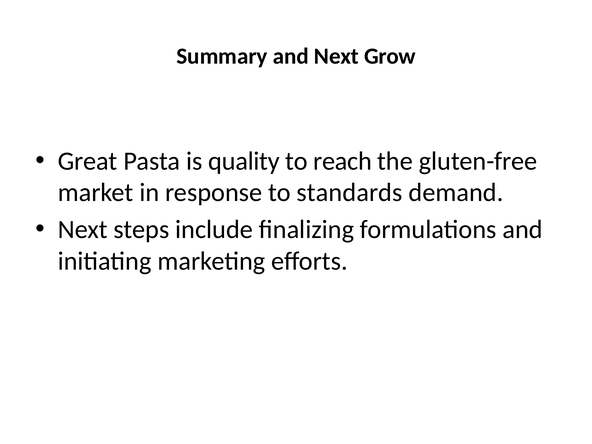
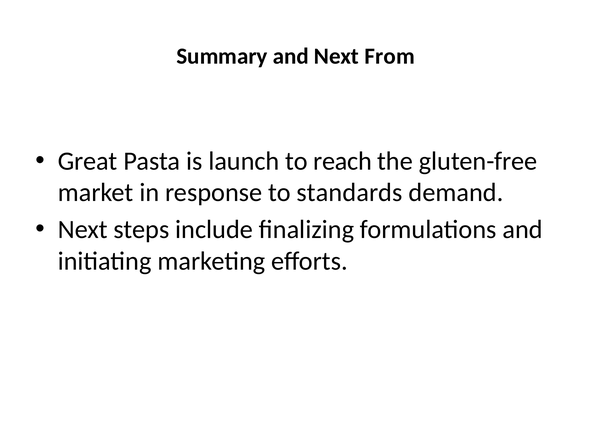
Grow: Grow -> From (390, 56)
quality: quality -> launch (244, 161)
